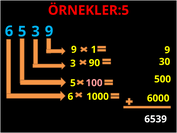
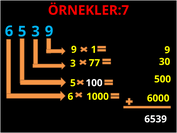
ÖRNEKLER:5: ÖRNEKLER:5 -> ÖRNEKLER:7 (88, 10)
90: 90 -> 77 (94, 63)
100 colour: pink -> white (94, 83)
